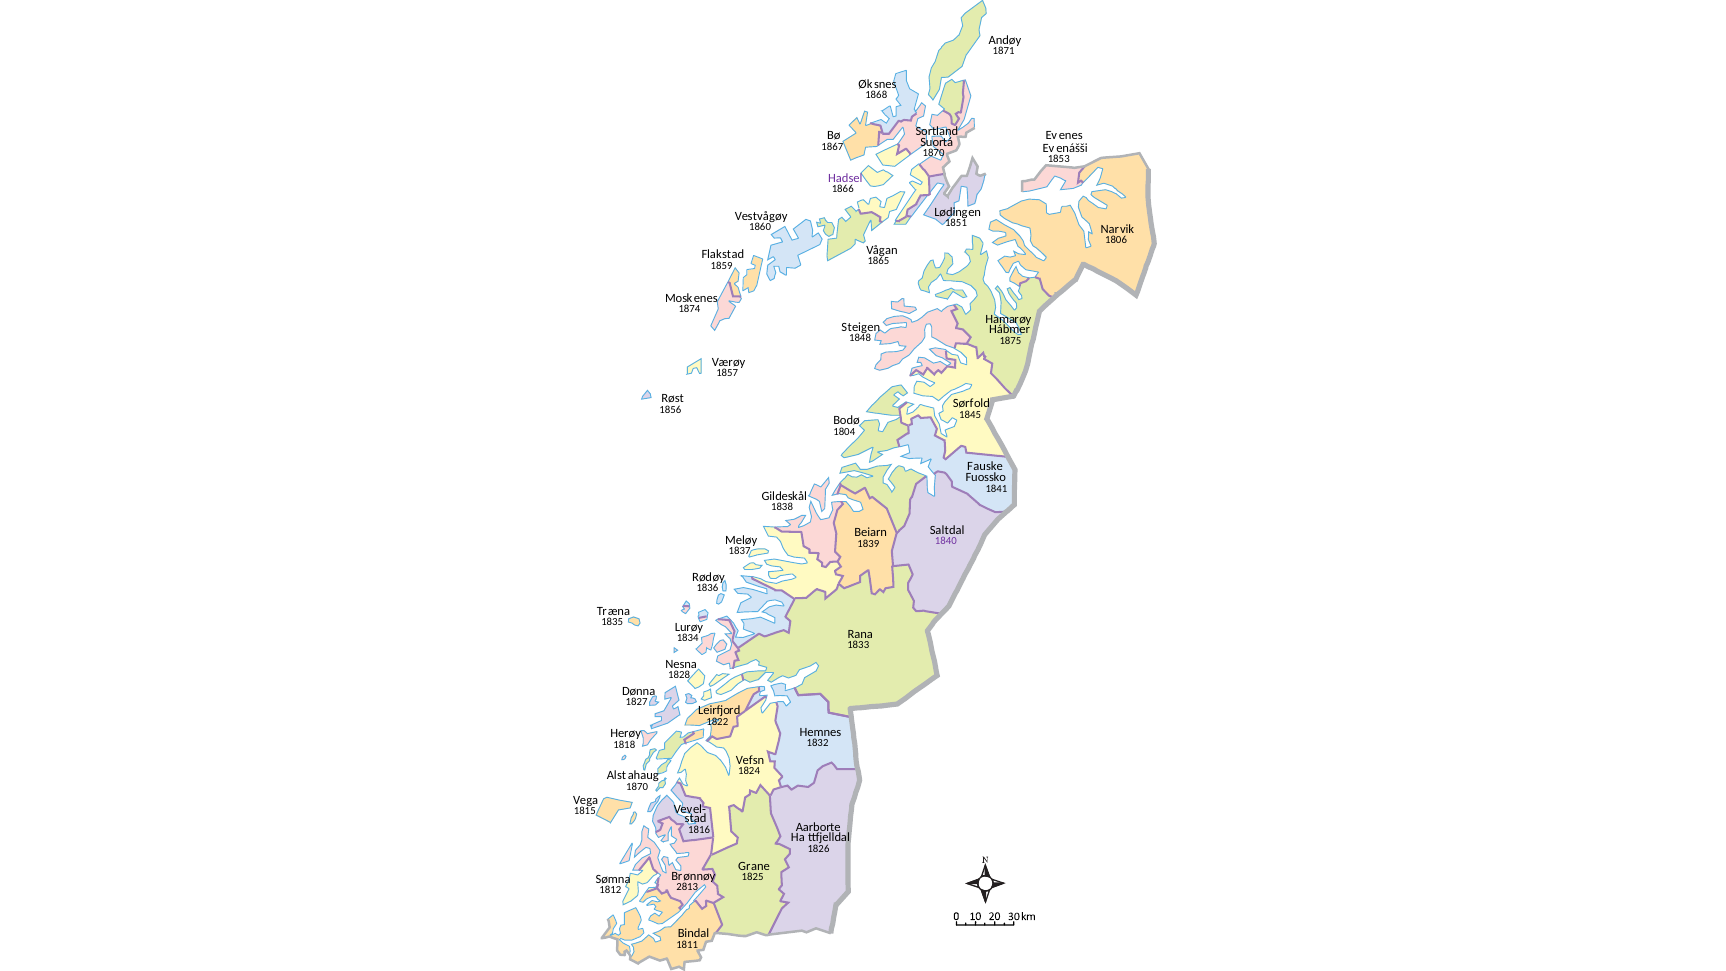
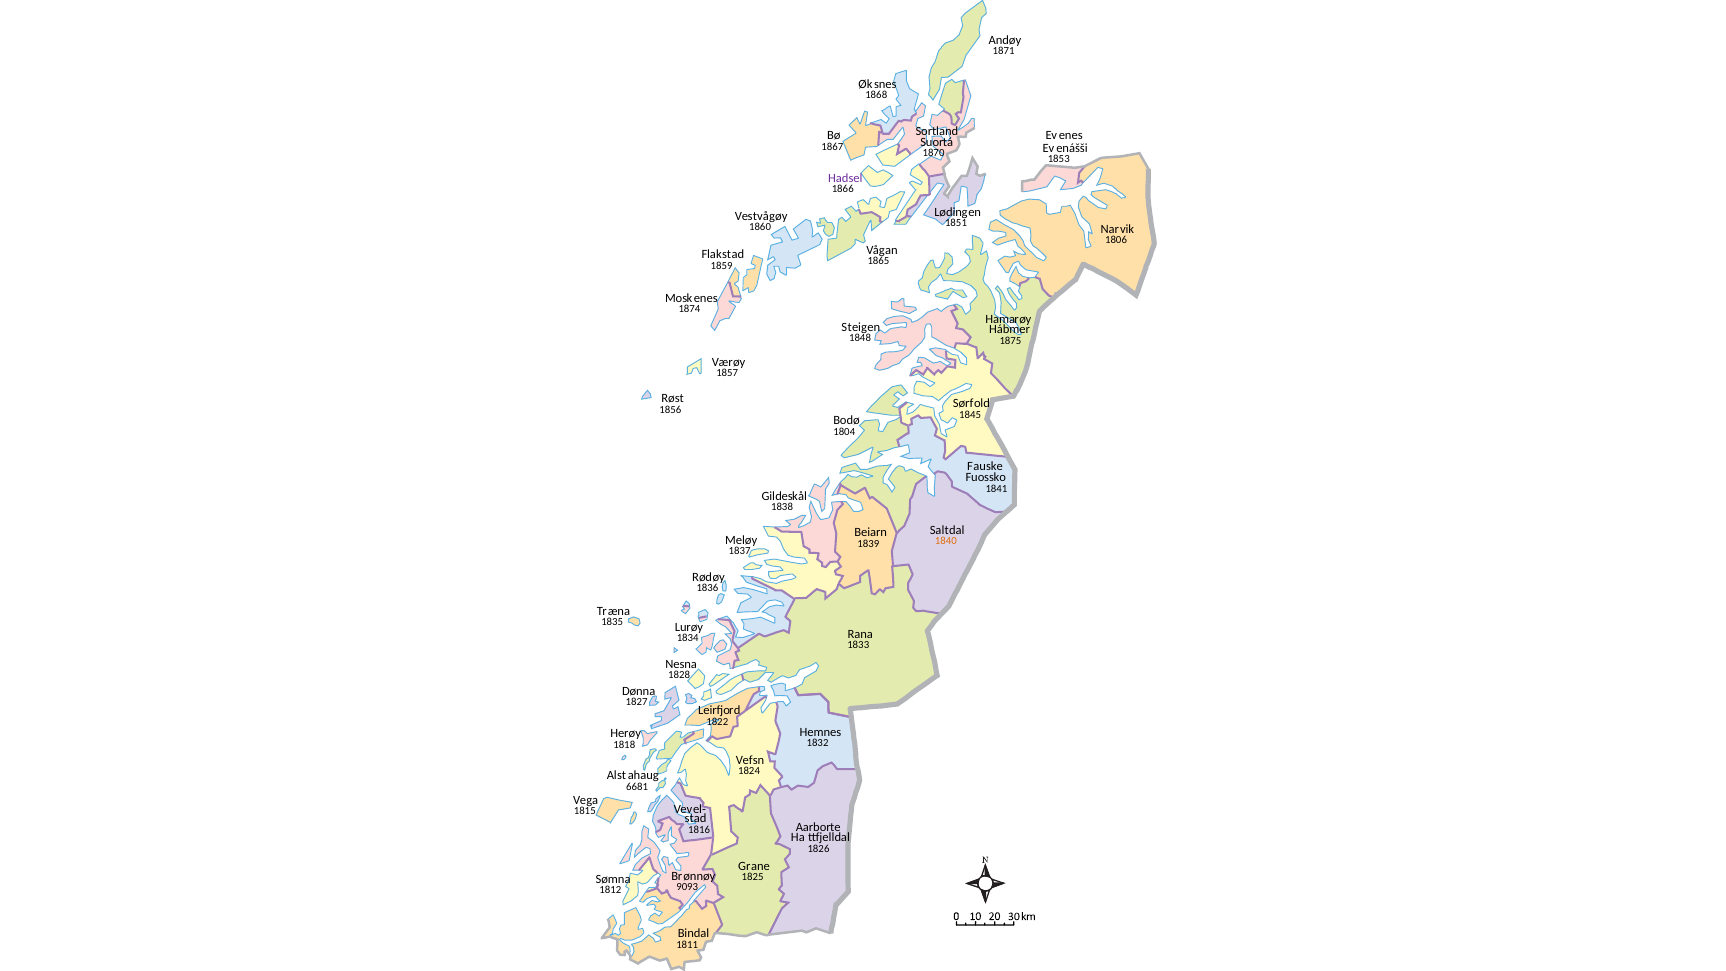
1840 colour: purple -> orange (946, 541)
1870: 1870 -> 6681 (637, 787)
2813: 2813 -> 9093 (687, 887)
